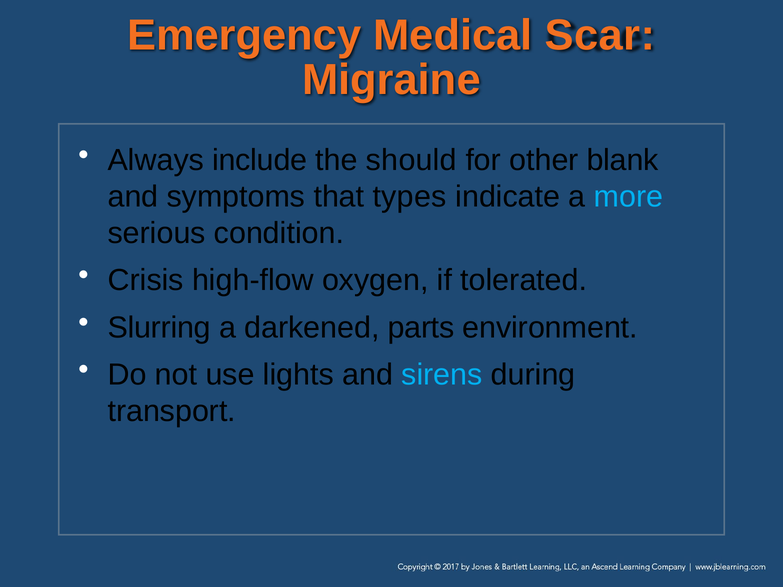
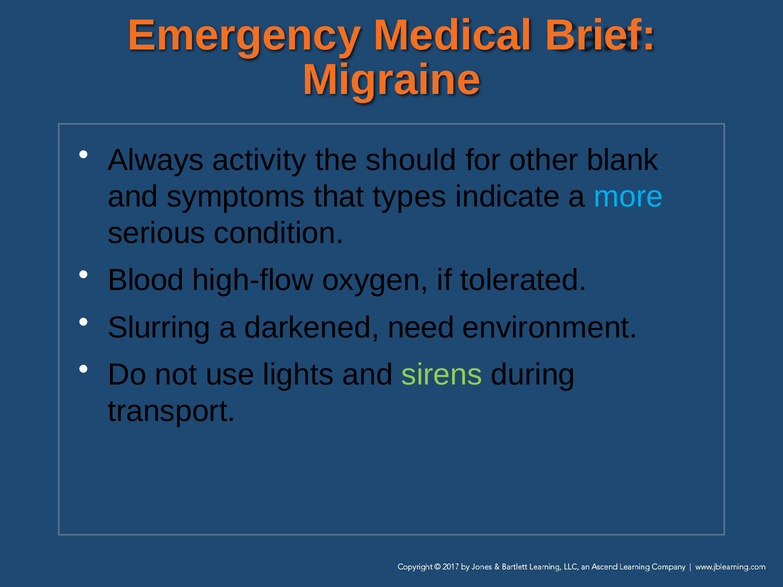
Scar: Scar -> Brief (600, 35)
include: include -> activity (259, 160)
Crisis: Crisis -> Blood (146, 280)
parts: parts -> need (421, 328)
sirens colour: light blue -> light green (442, 375)
